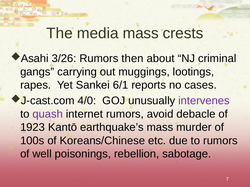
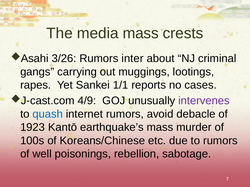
then: then -> inter (133, 59)
6/1: 6/1 -> 1/1 (121, 85)
4/0: 4/0 -> 4/9 (87, 101)
quash colour: purple -> blue (48, 114)
